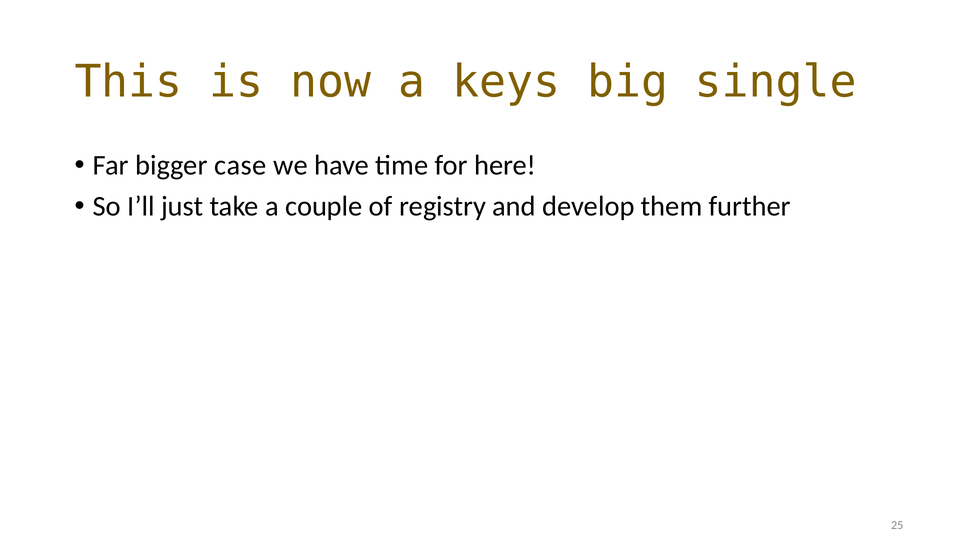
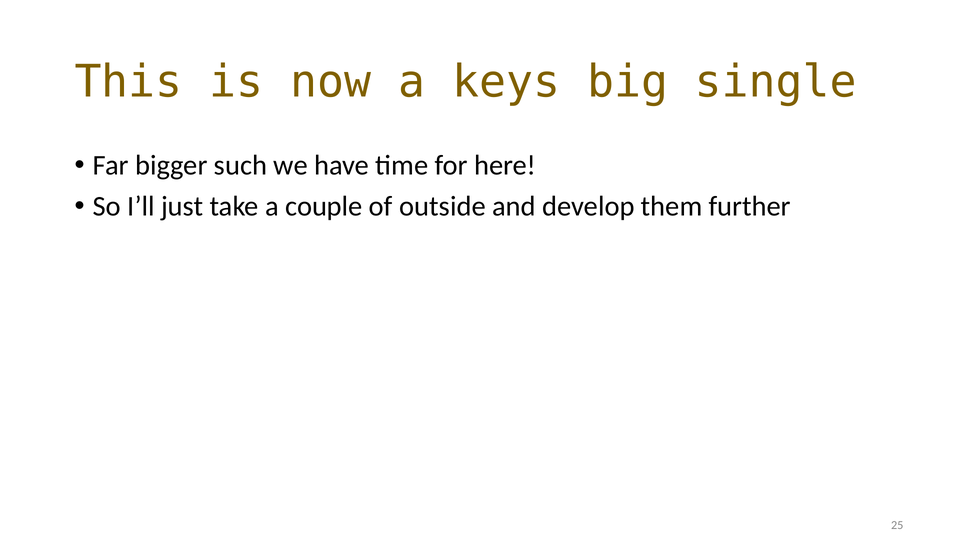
case: case -> such (240, 165)
registry: registry -> outside (443, 206)
